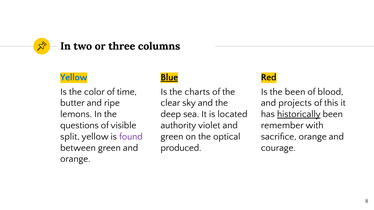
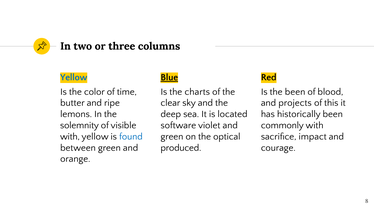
historically underline: present -> none (299, 114)
questions: questions -> solemnity (79, 126)
authority: authority -> software (178, 126)
remember: remember -> commonly (282, 126)
split: split -> with (70, 137)
found colour: purple -> blue (131, 137)
sacrifice orange: orange -> impact (313, 137)
